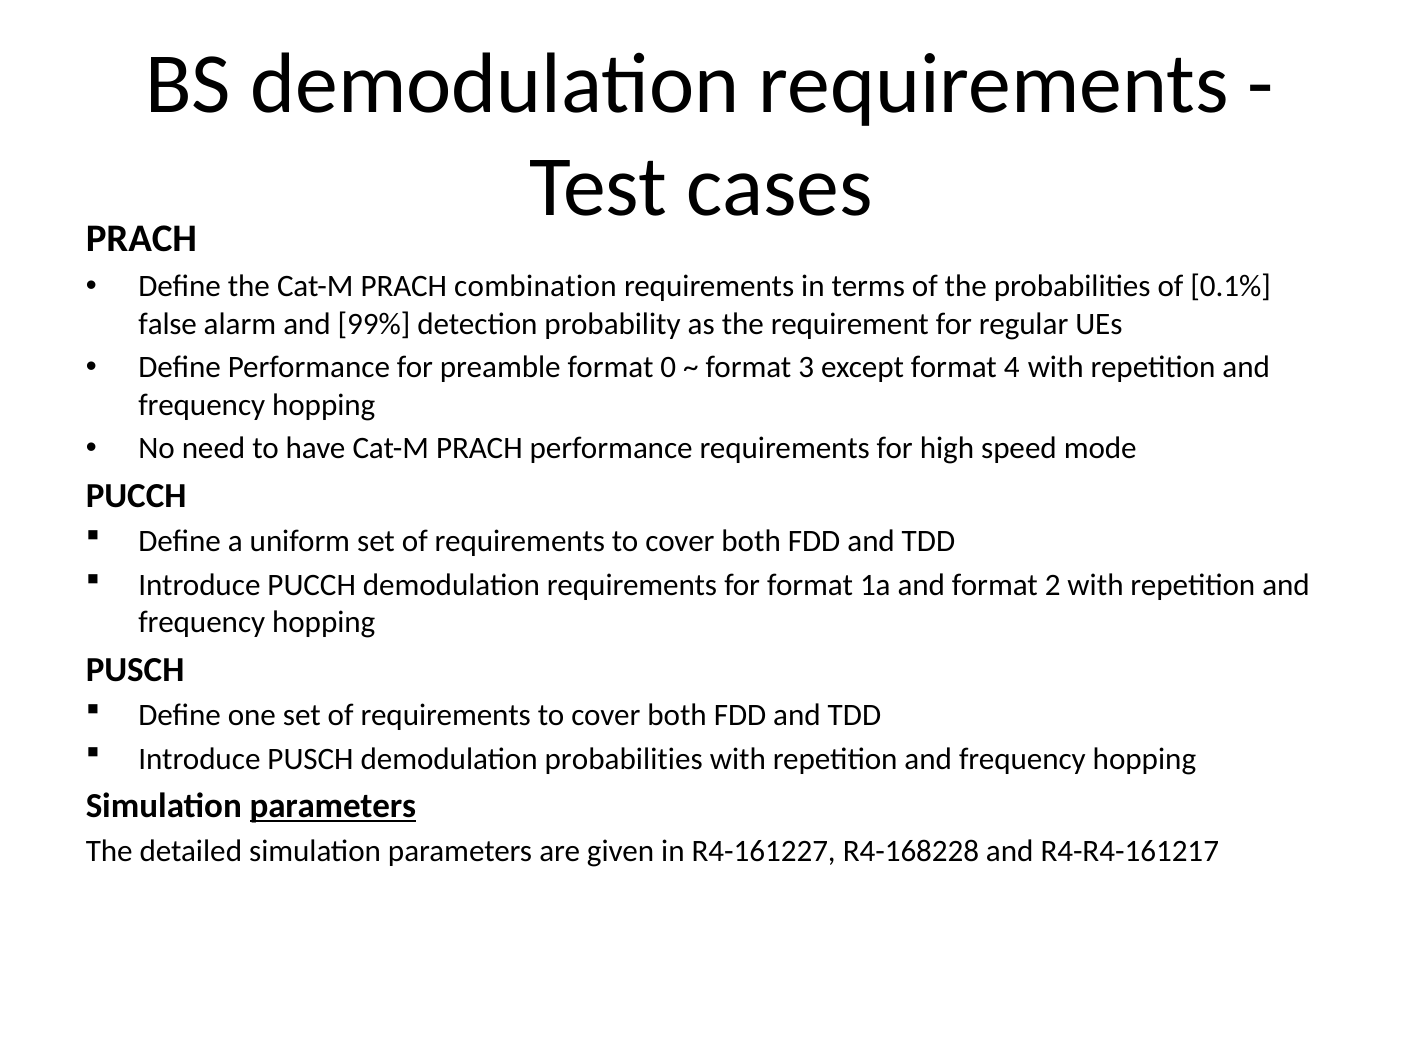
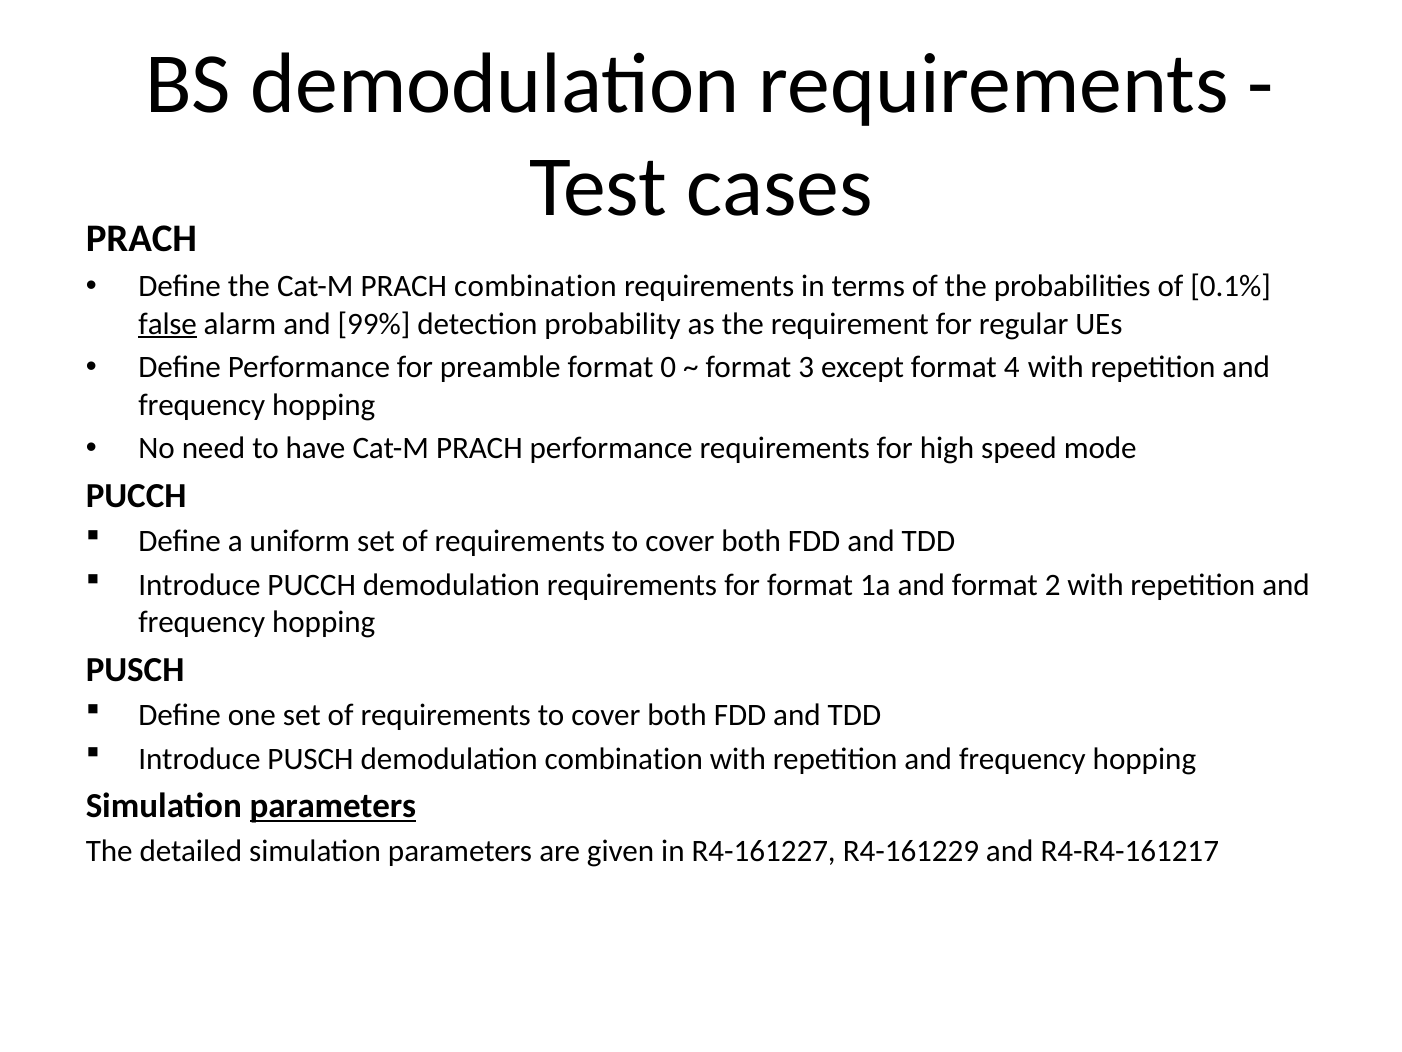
false underline: none -> present (168, 324)
demodulation probabilities: probabilities -> combination (624, 758)
R4-168228: R4-168228 -> R4-161229 (911, 851)
